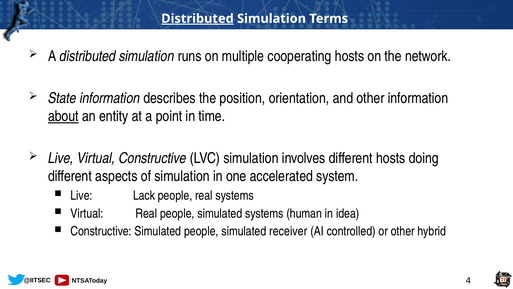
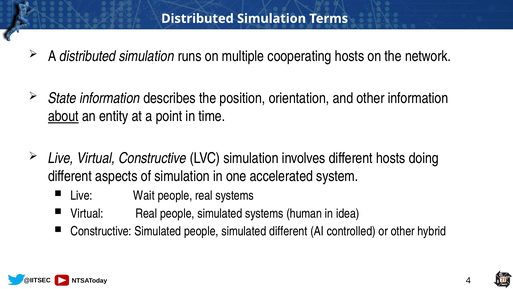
Distributed underline: present -> none (197, 19)
Lack: Lack -> Wait (144, 195)
simulated receiver: receiver -> different (288, 231)
